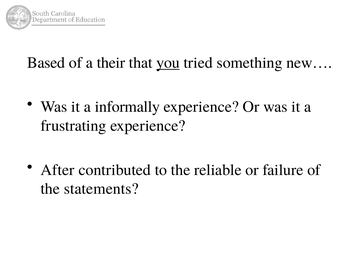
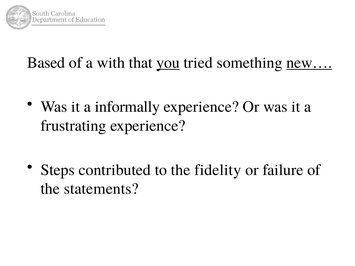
their: their -> with (111, 63)
new… underline: none -> present (309, 63)
After: After -> Steps (58, 170)
reliable: reliable -> fidelity (218, 170)
